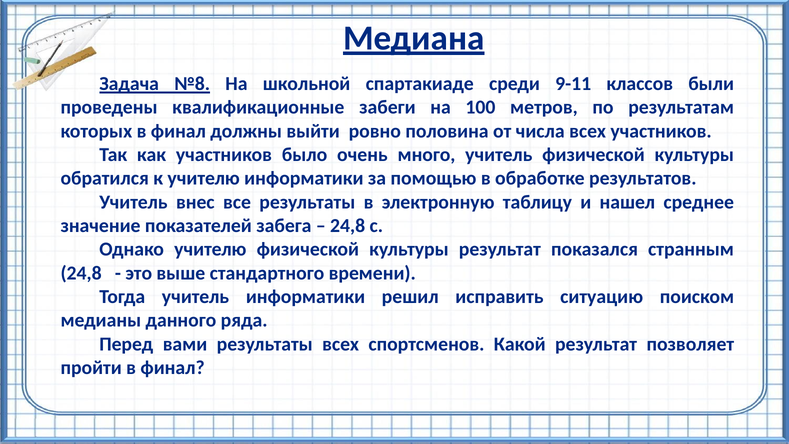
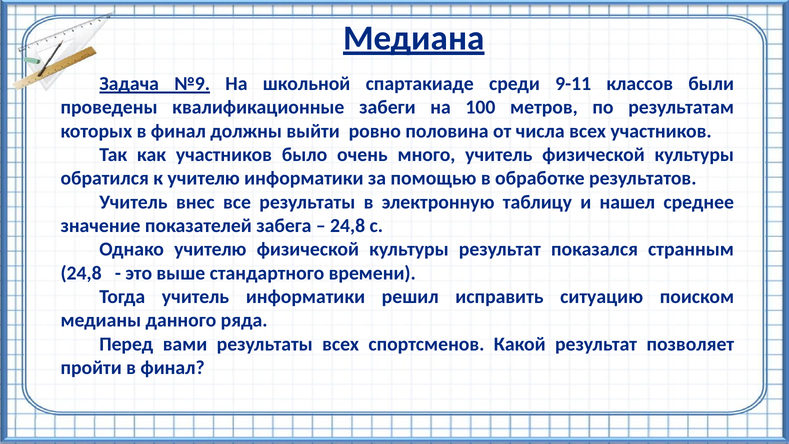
№8: №8 -> №9 (192, 84)
